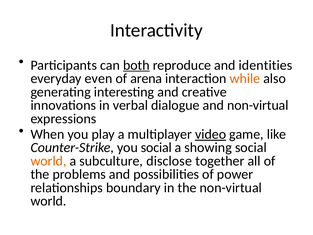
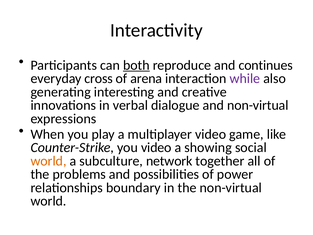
identities: identities -> continues (266, 65)
even: even -> cross (99, 78)
while colour: orange -> purple (245, 78)
video underline: present -> none (211, 134)
you social: social -> video (156, 147)
disclose: disclose -> network (169, 161)
